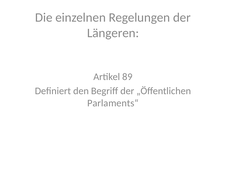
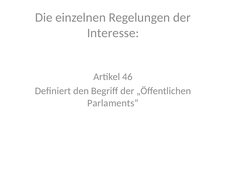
Längeren: Längeren -> Interesse (113, 33)
89: 89 -> 46 (127, 77)
